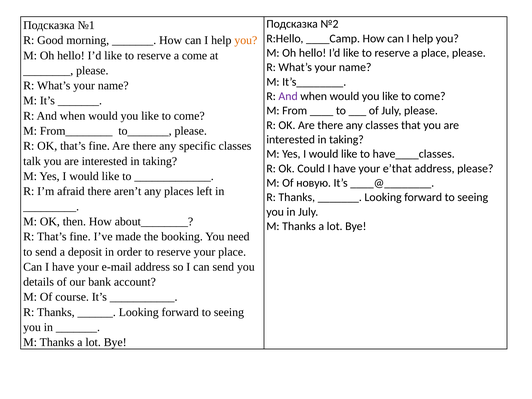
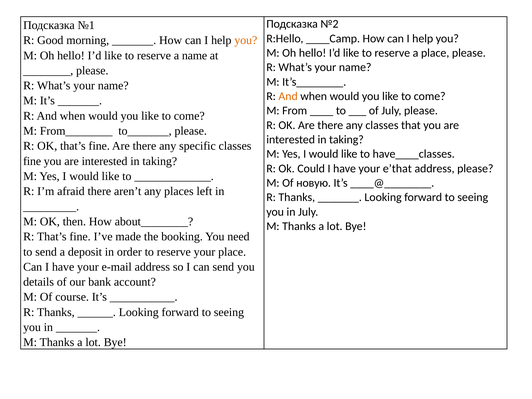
a come: come -> name (195, 55)
And colour: purple -> orange (288, 96)
talk: talk -> fine (32, 161)
